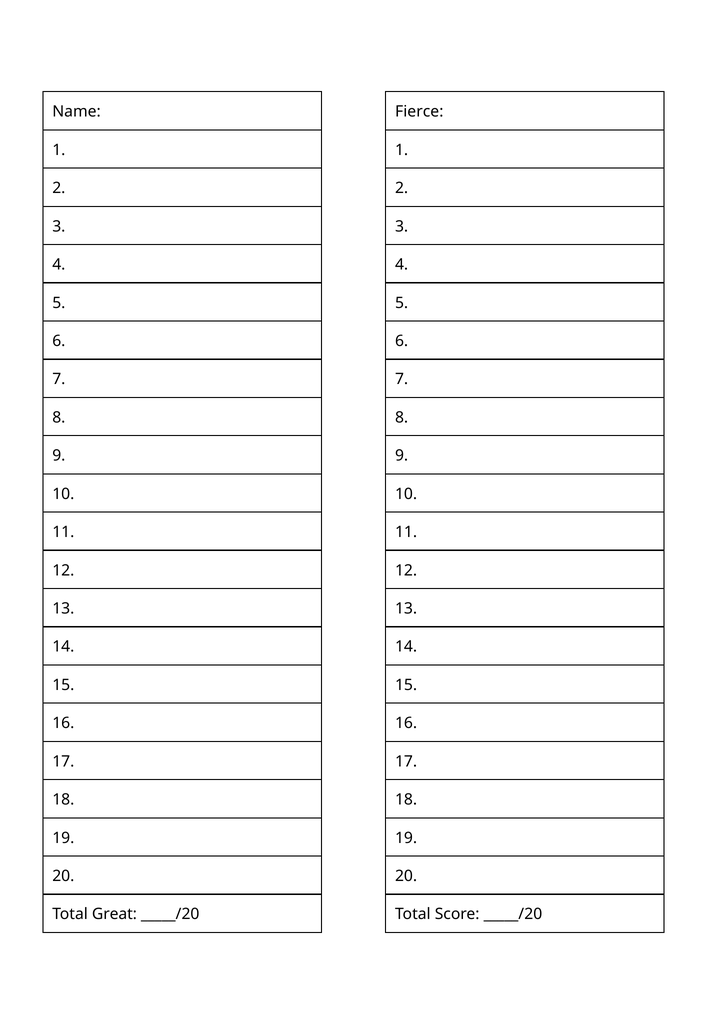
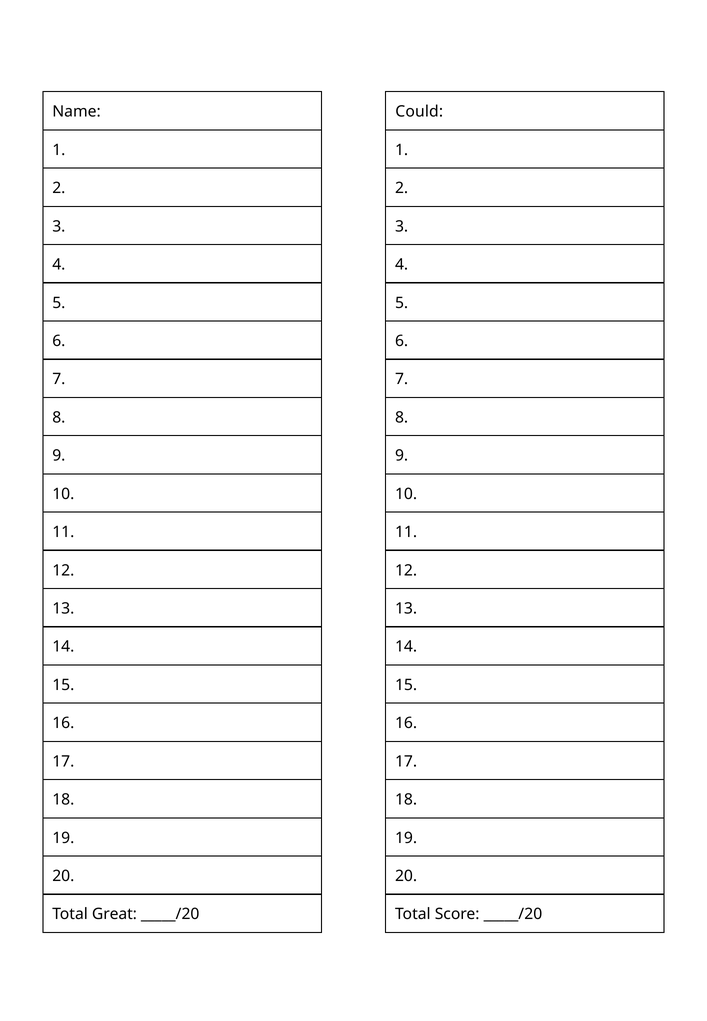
Fierce: Fierce -> Could (419, 112)
